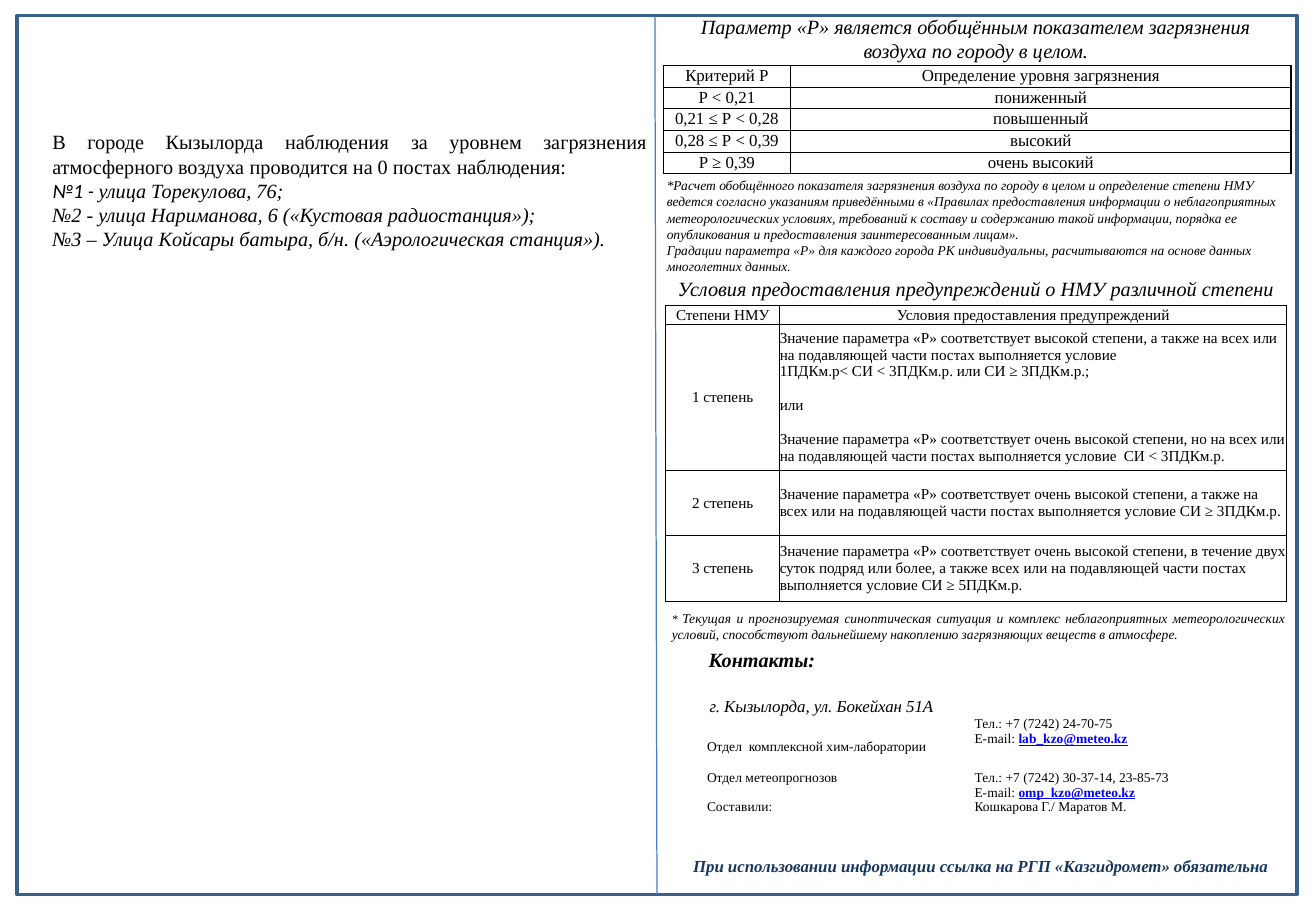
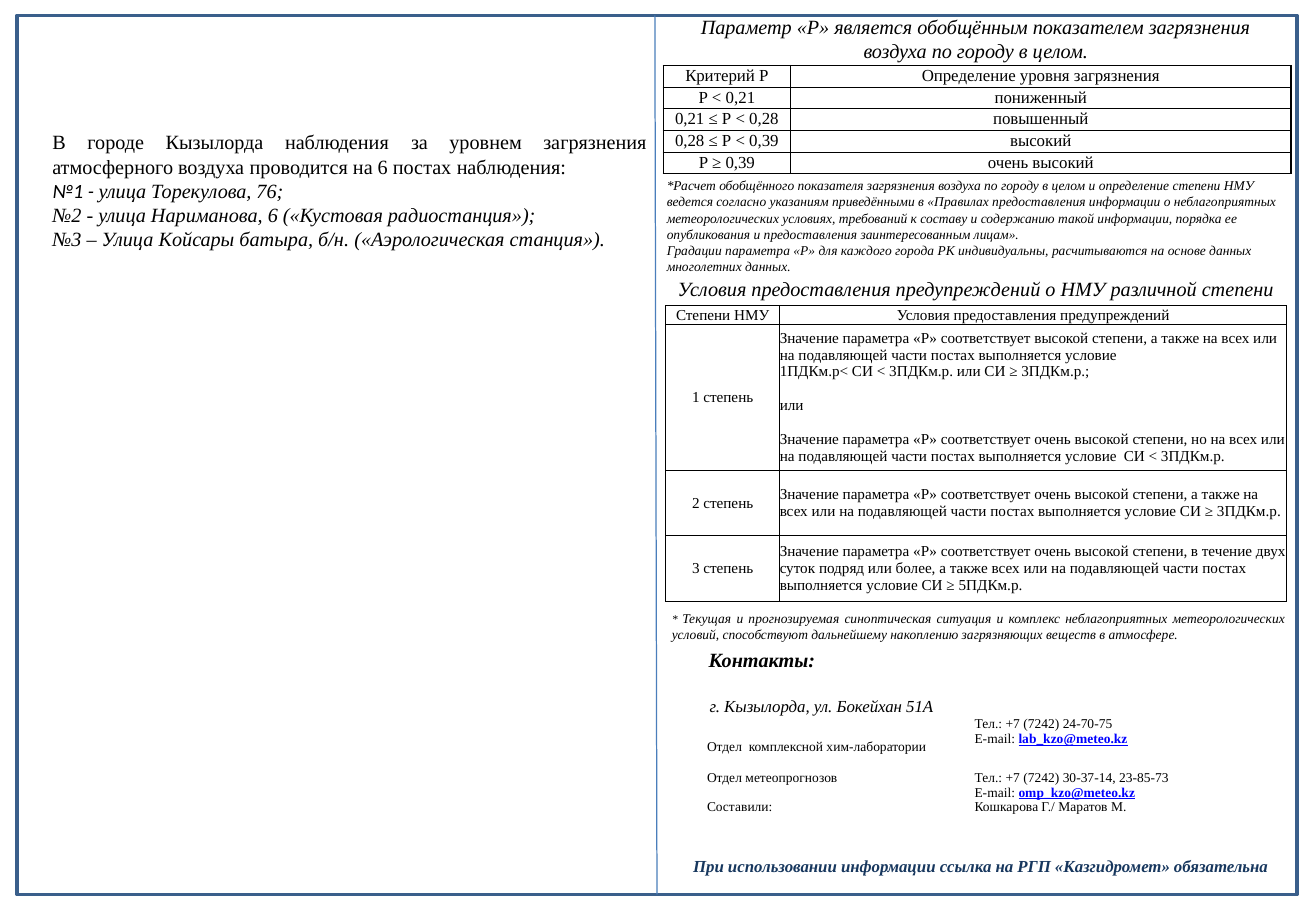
на 0: 0 -> 6 (383, 167)
